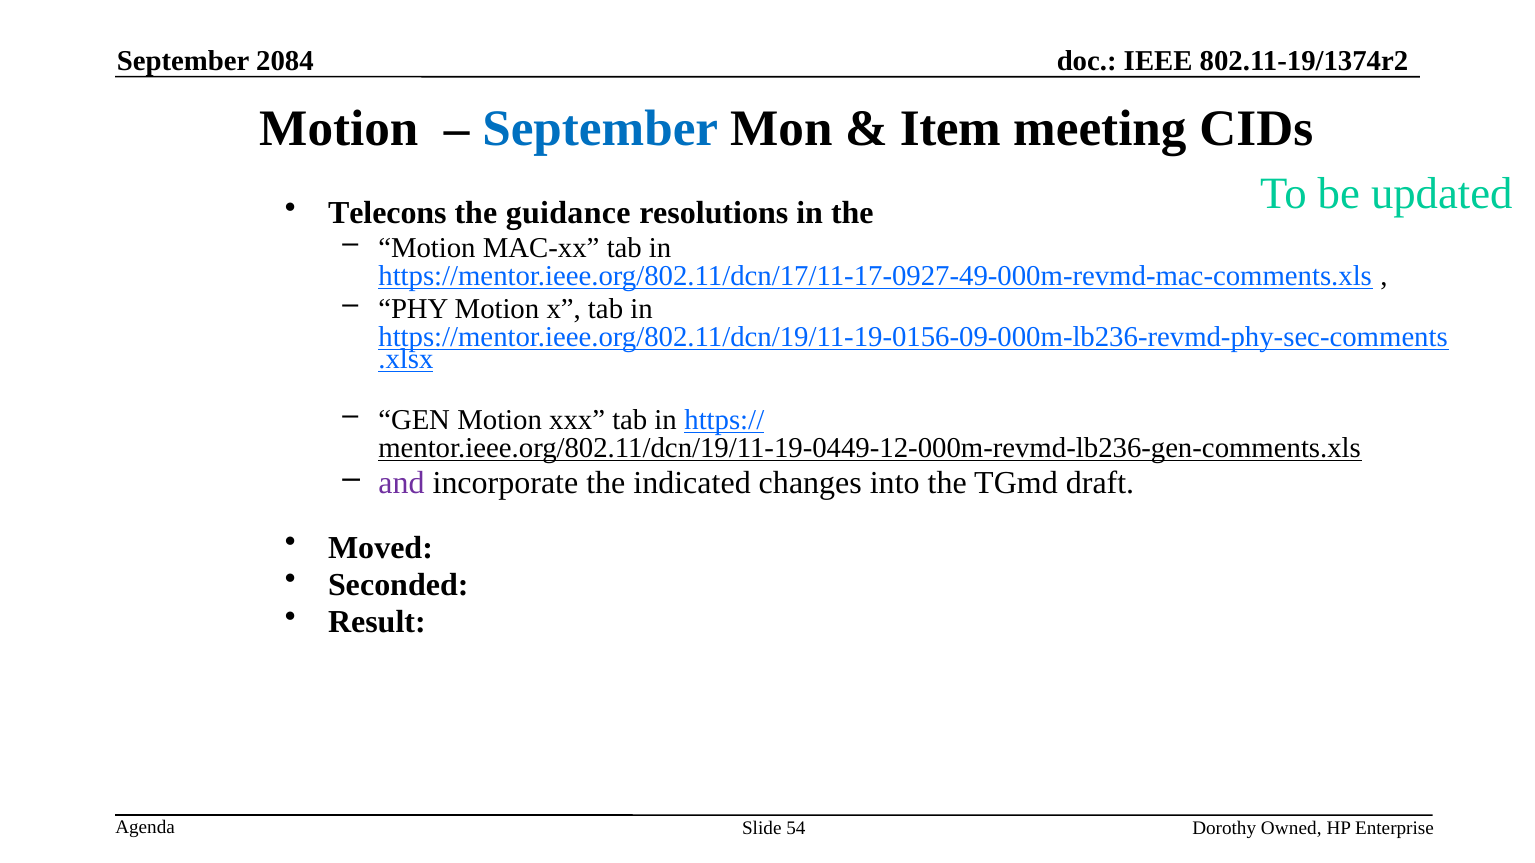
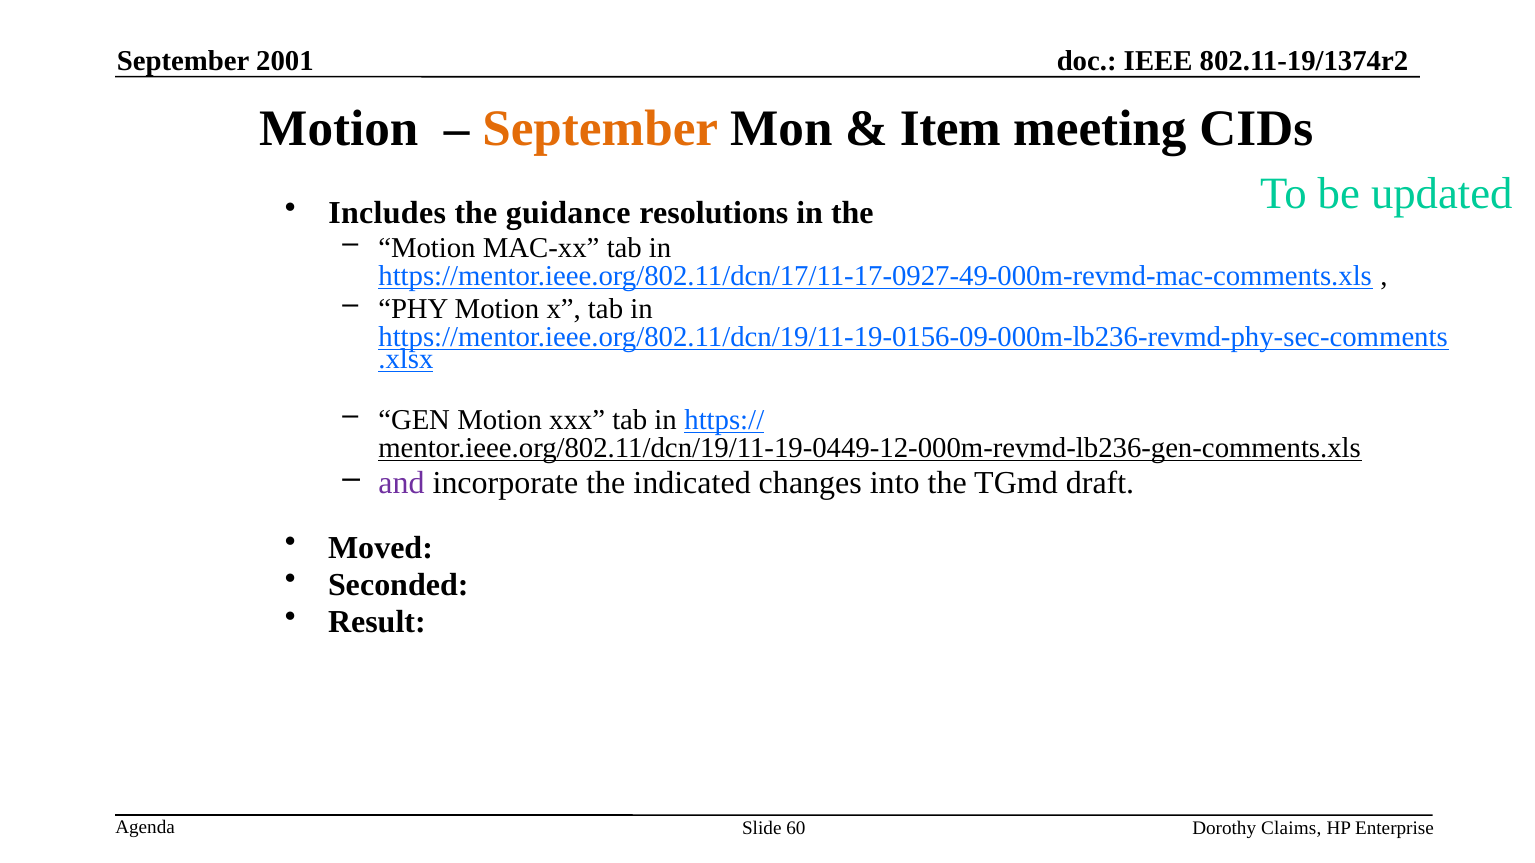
2084: 2084 -> 2001 (285, 61)
September colour: blue -> orange (600, 128)
Telecons: Telecons -> Includes (387, 213)
54: 54 -> 60 (796, 828)
Owned: Owned -> Claims (1291, 828)
